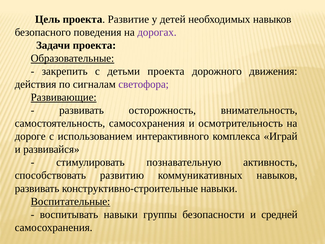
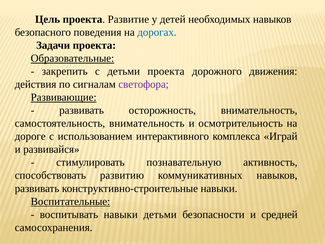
дорогах colour: purple -> blue (157, 32)
самостоятельность самосохранения: самосохранения -> внимательность (147, 123)
навыки группы: группы -> детьми (160, 214)
